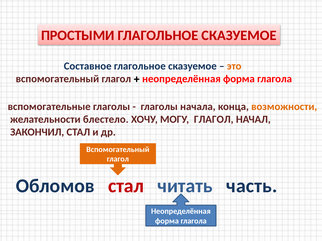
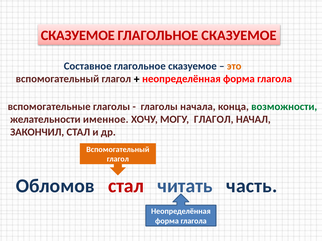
ПРОСТЫМИ: ПРОСТЫМИ -> СКАЗУЕМОЕ (78, 36)
возможности colour: orange -> green (284, 107)
блестело: блестело -> именное (106, 120)
